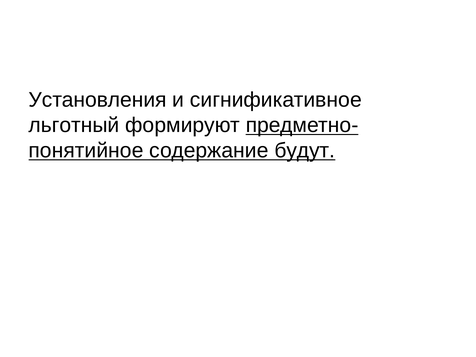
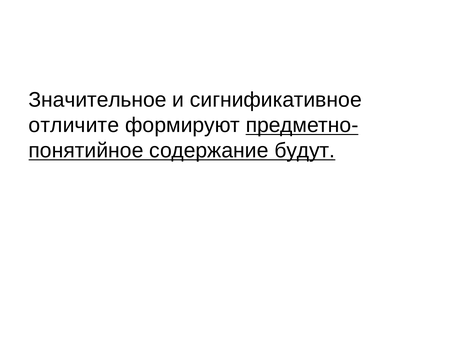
Установления: Установления -> Значительное (98, 100)
льготный: льготный -> отличите (74, 125)
